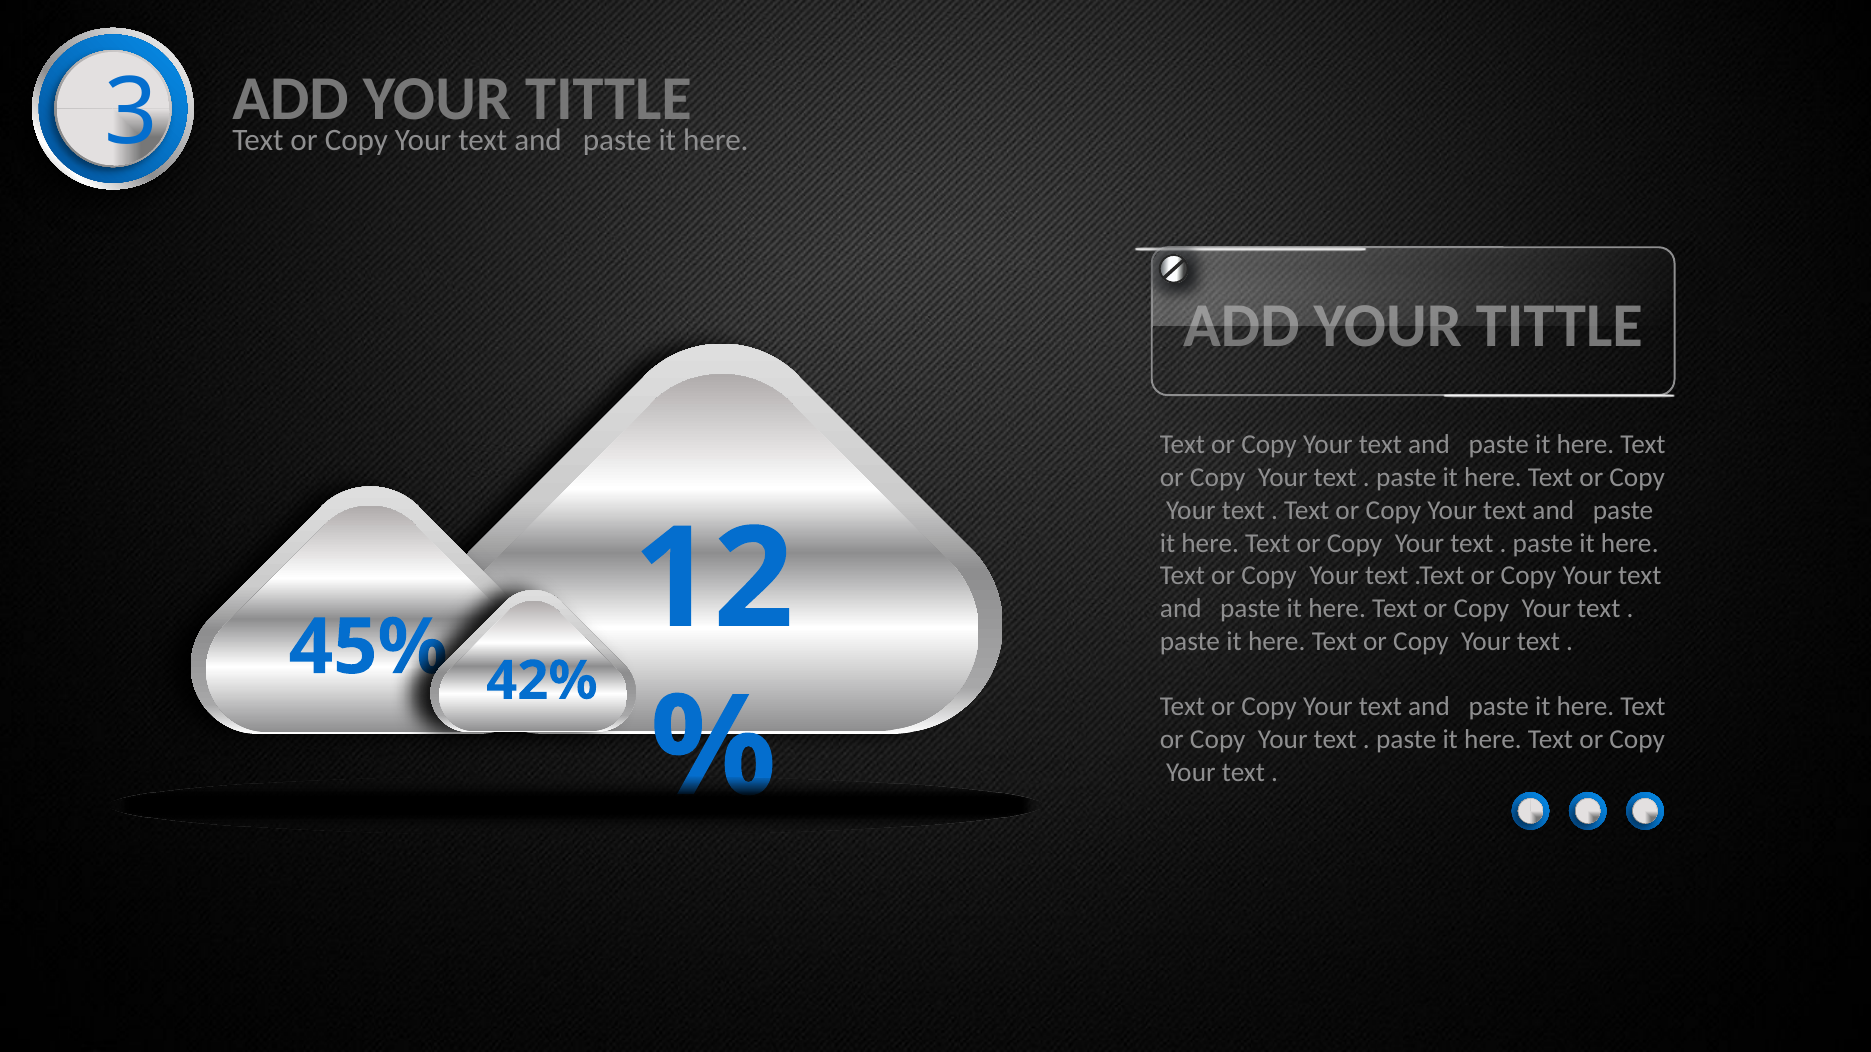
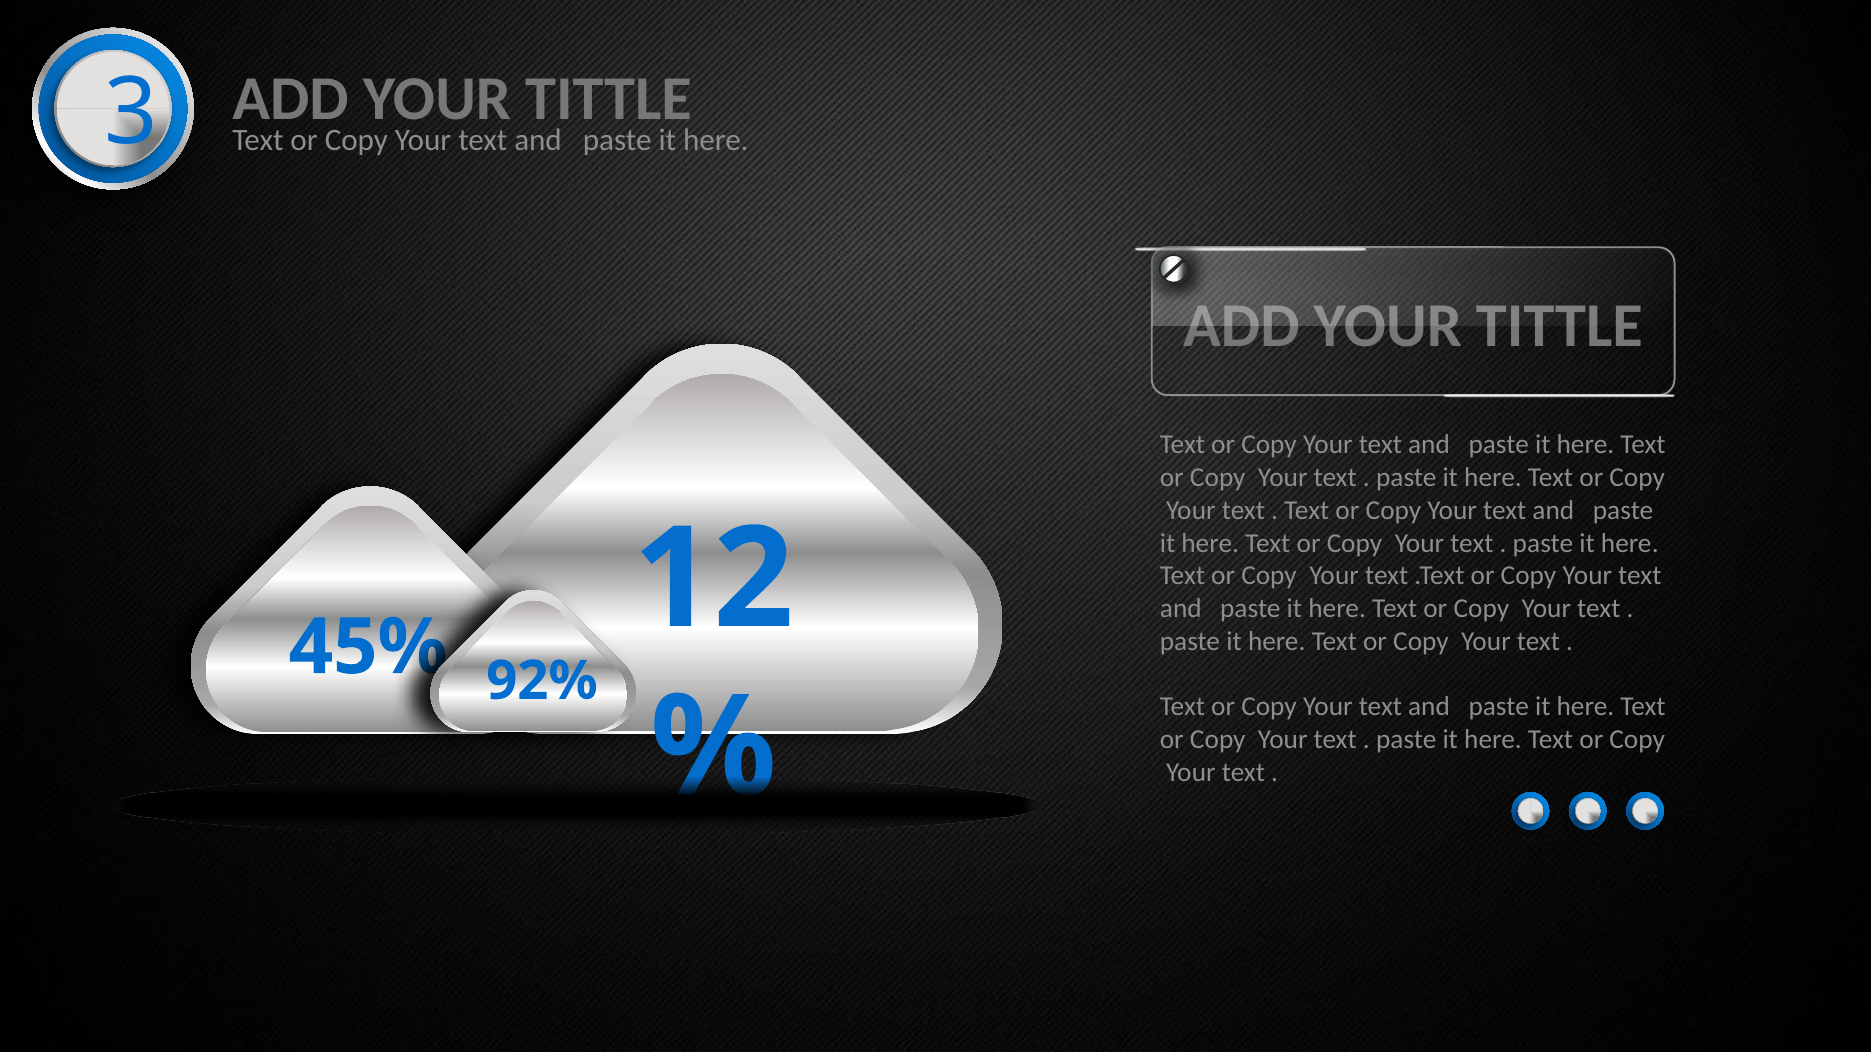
42%: 42% -> 92% (542, 681)
